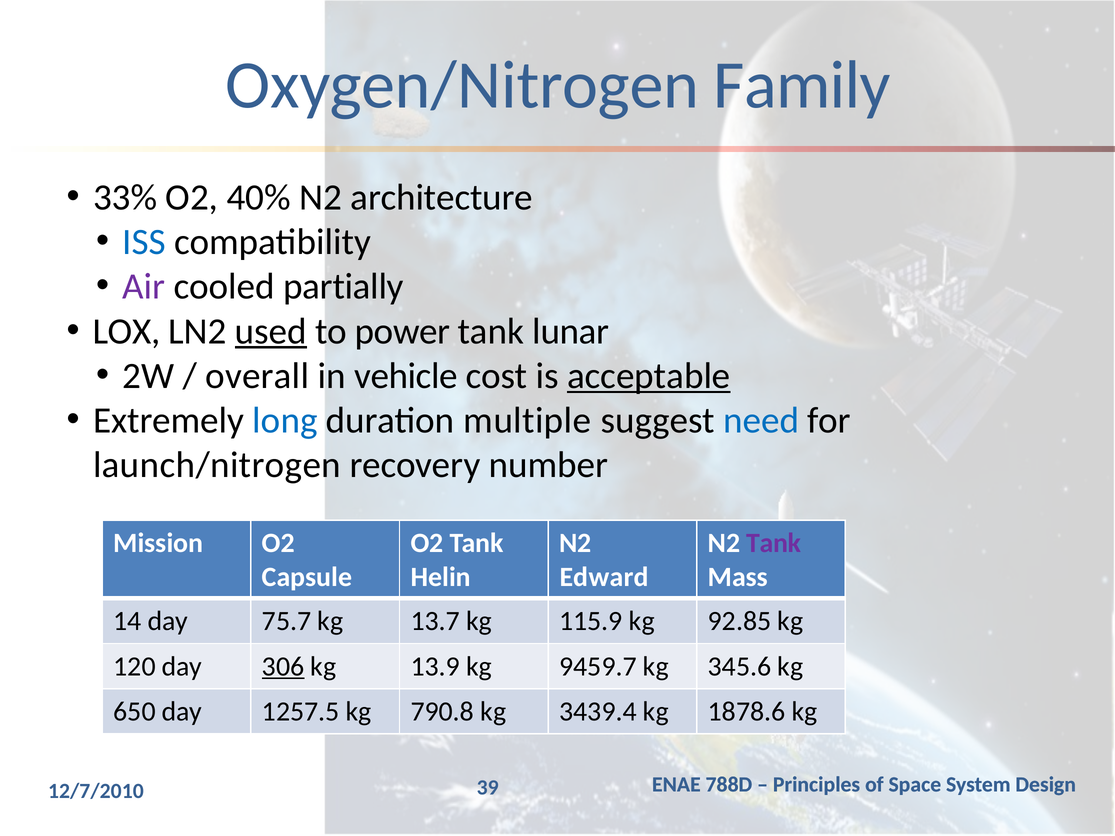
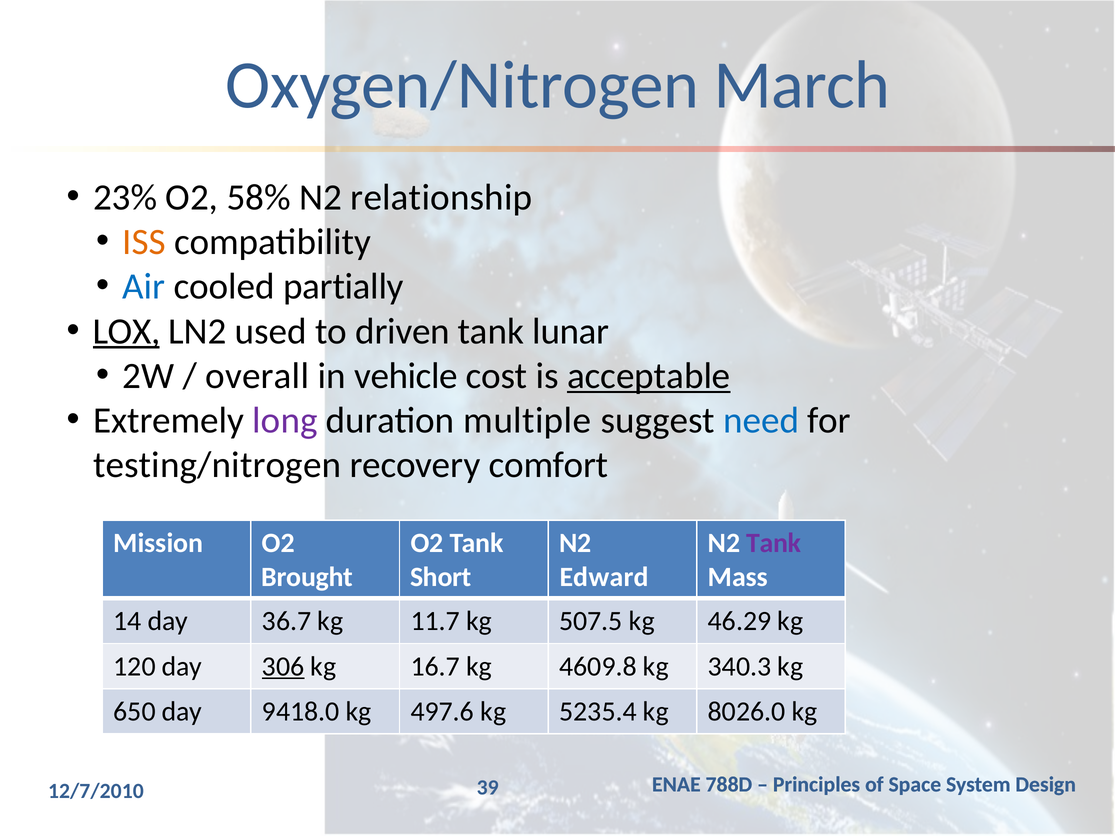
Family: Family -> March (802, 85)
33%: 33% -> 23% (125, 198)
40%: 40% -> 58% (259, 198)
architecture: architecture -> relationship (441, 198)
ISS colour: blue -> orange (144, 242)
Air colour: purple -> blue (144, 287)
LOX underline: none -> present (127, 331)
used underline: present -> none (271, 331)
power: power -> driven (403, 331)
long colour: blue -> purple (285, 421)
launch/nitrogen: launch/nitrogen -> testing/nitrogen (217, 465)
number: number -> comfort (549, 465)
Capsule: Capsule -> Brought (307, 577)
Helin: Helin -> Short (441, 577)
75.7: 75.7 -> 36.7 (287, 621)
13.7: 13.7 -> 11.7 (435, 621)
115.9: 115.9 -> 507.5 (591, 621)
92.85: 92.85 -> 46.29 (740, 621)
13.9: 13.9 -> 16.7 (435, 667)
9459.7: 9459.7 -> 4609.8 (598, 667)
345.6: 345.6 -> 340.3 (740, 667)
1257.5: 1257.5 -> 9418.0 (301, 712)
790.8: 790.8 -> 497.6 (442, 712)
3439.4: 3439.4 -> 5235.4 (598, 712)
1878.6: 1878.6 -> 8026.0 (747, 712)
